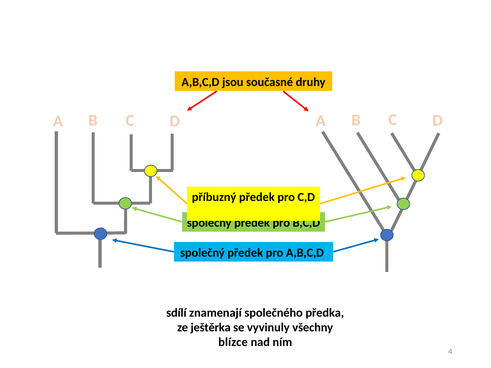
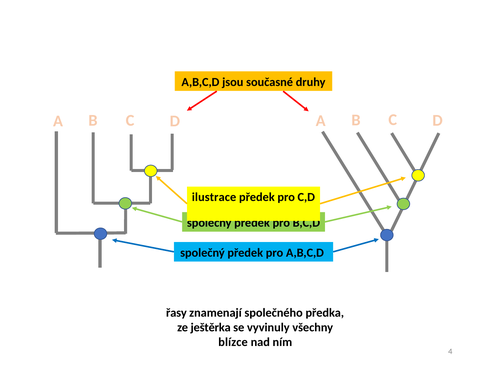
příbuzný: příbuzný -> ilustrace (214, 197)
sdílí: sdílí -> řasy (176, 313)
